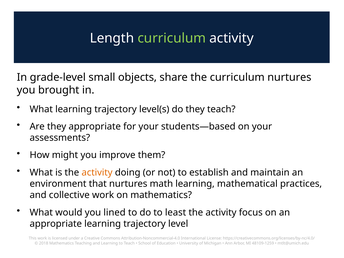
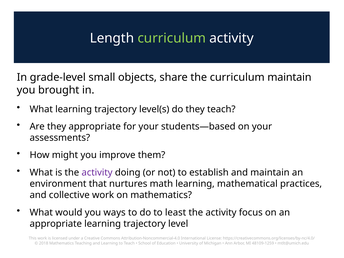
curriculum nurtures: nurtures -> maintain (289, 77)
activity colour: orange -> purple (97, 173)
lined: lined -> ways (115, 213)
